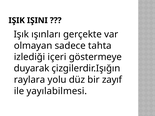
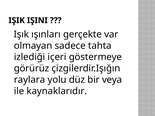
duyarak: duyarak -> görürüz (32, 68)
zayıf: zayıf -> veya (112, 80)
yayılabilmesi: yayılabilmesi -> kaynaklarıdır (57, 91)
